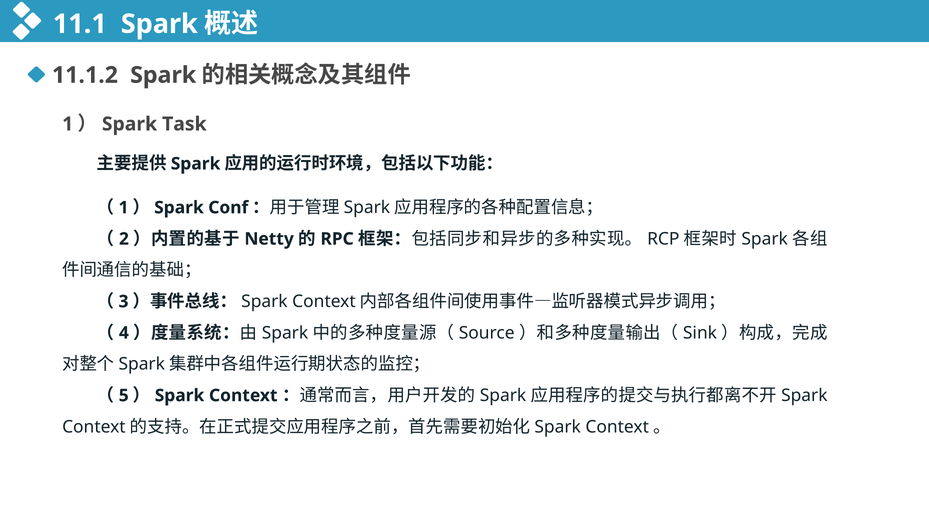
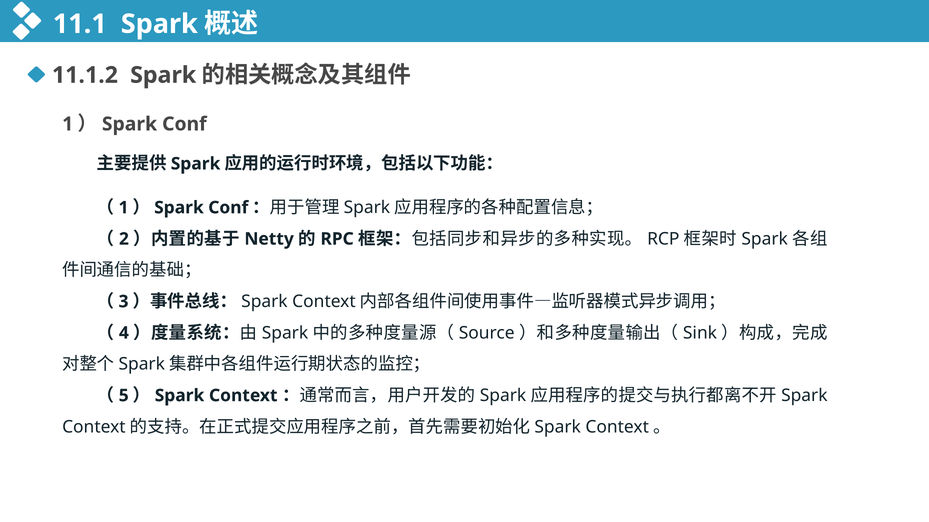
Task: Task -> Conf (184, 124)
